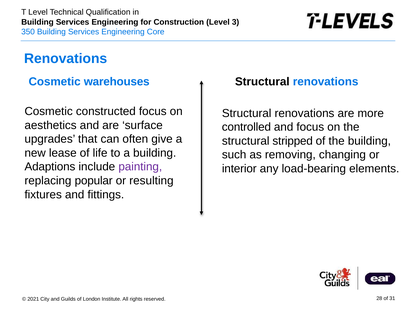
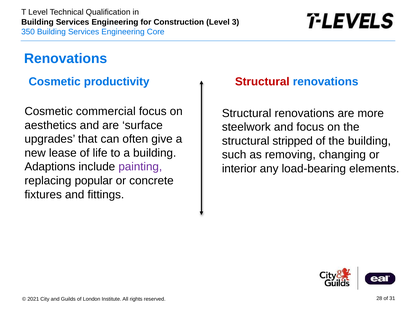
warehouses: warehouses -> productivity (117, 82)
Structural colour: black -> red (262, 82)
constructed: constructed -> commercial (106, 111)
controlled: controlled -> steelwork (246, 127)
resulting: resulting -> concrete (151, 181)
